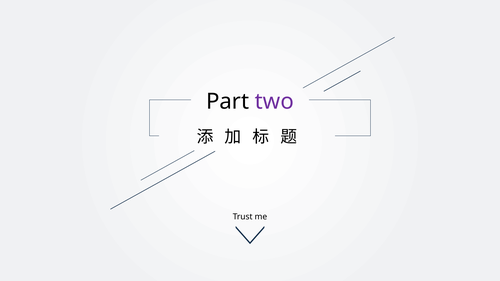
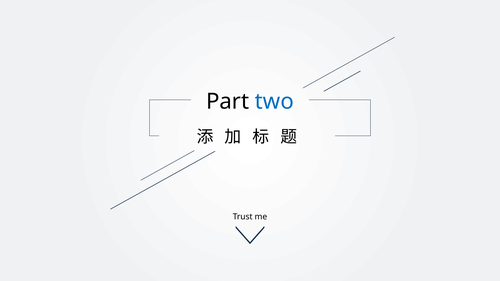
two colour: purple -> blue (274, 102)
